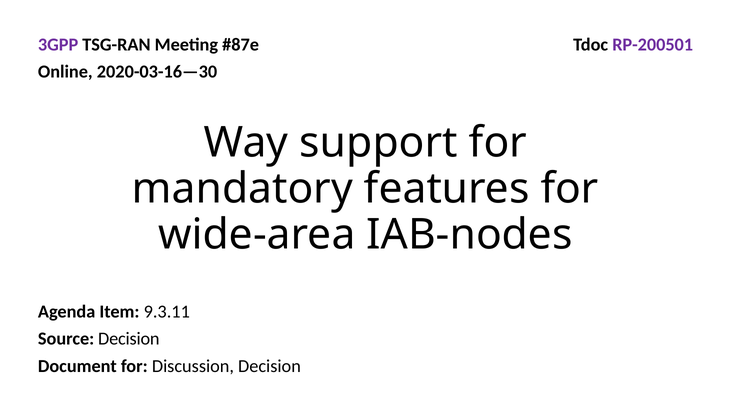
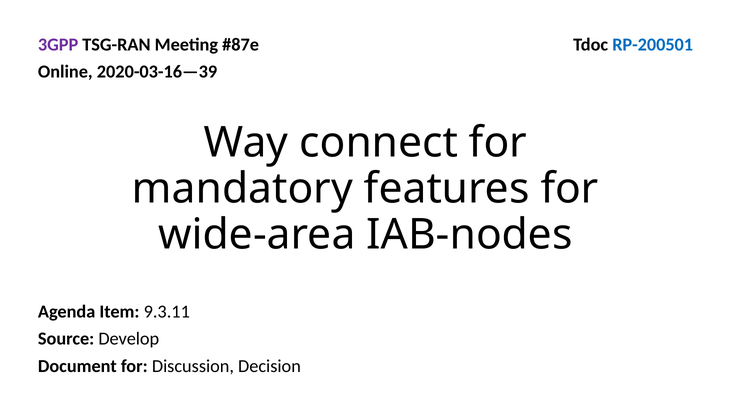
RP-200501 colour: purple -> blue (653, 45)
2020-03-16—30: 2020-03-16—30 -> 2020-03-16—39 (157, 72)
support: support -> connect (379, 143)
Source Decision: Decision -> Develop (129, 339)
